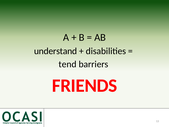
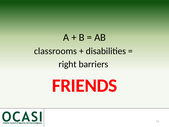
understand: understand -> classrooms (55, 51)
tend: tend -> right (68, 64)
